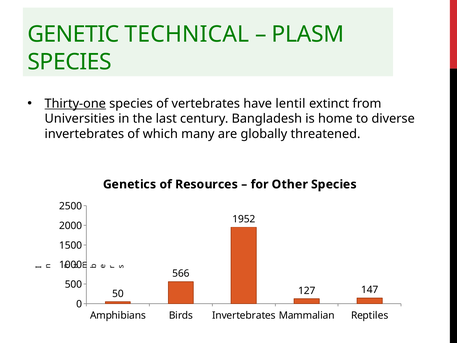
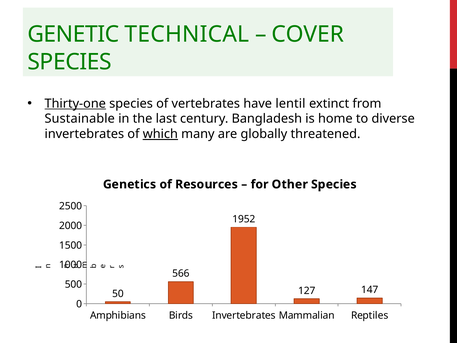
PLASM: PLASM -> COVER (308, 34)
Universities: Universities -> Sustainable (80, 119)
which underline: none -> present (160, 134)
